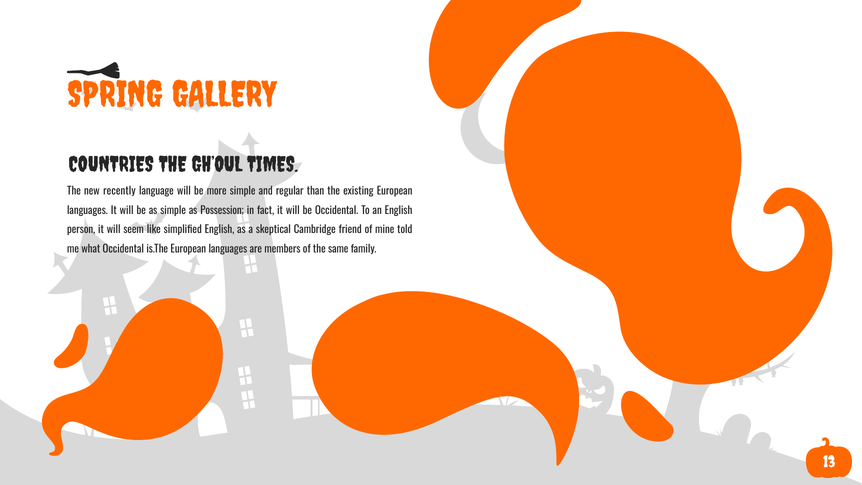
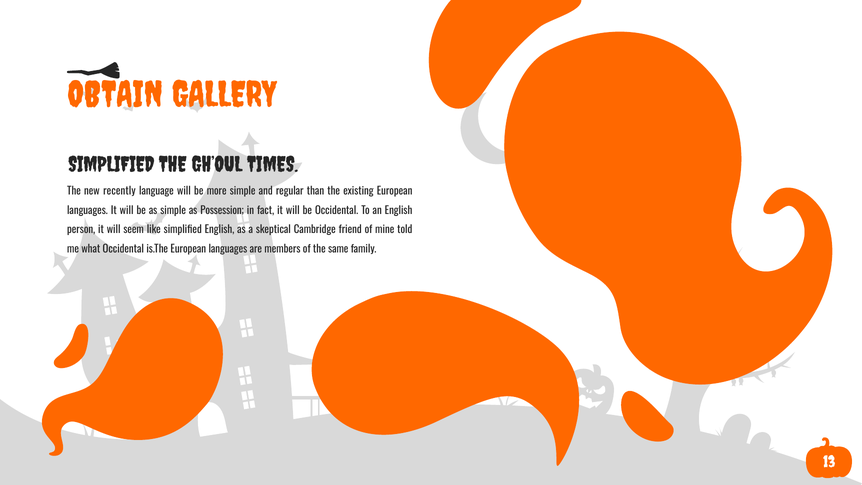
SPRING: SPRING -> OBTAIN (115, 95)
COUNTRIES: COUNTRIES -> SIMPLIFIED (111, 165)
